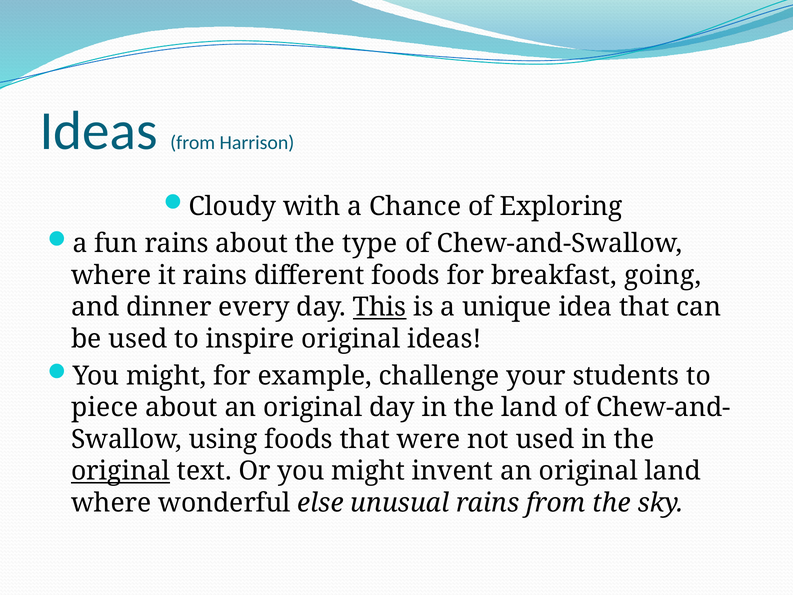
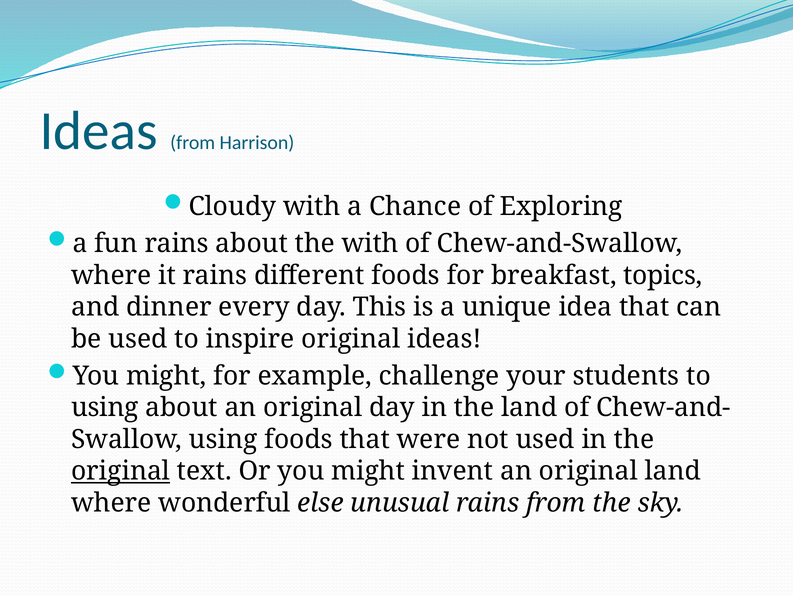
the type: type -> with (370, 244)
going: going -> topics (663, 275)
This underline: present -> none (380, 307)
piece: piece -> using (105, 408)
